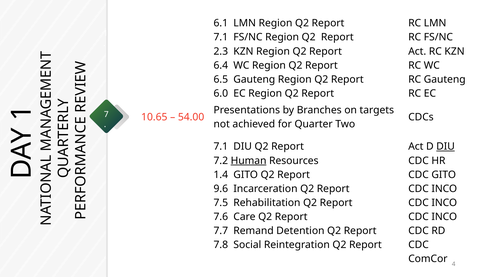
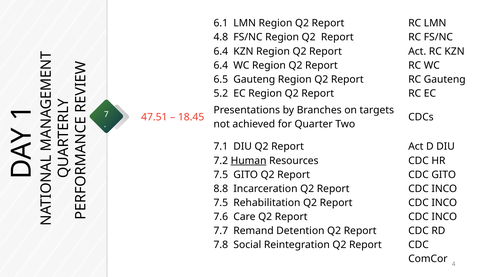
7.1: 7.1 -> 4.8 (221, 37)
2.3: 2.3 -> 6.4 (221, 51)
6.0: 6.0 -> 5.2 (221, 93)
10.65: 10.65 -> 47.51 (154, 117)
54.00: 54.00 -> 18.45 (191, 117)
DIU underline: present -> none (446, 147)
1.4: 1.4 -> 7.5 (221, 175)
9.6: 9.6 -> 8.8 (221, 189)
